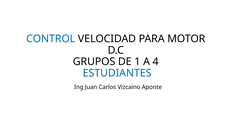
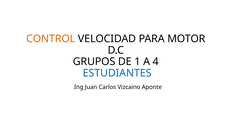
CONTROL colour: blue -> orange (51, 39)
